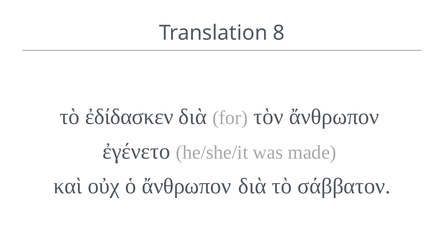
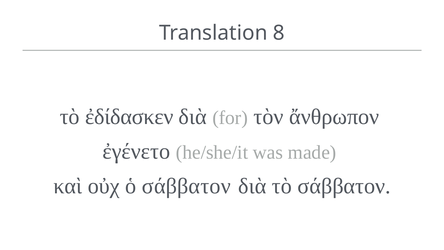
ὁ ἄνθρωπον: ἄνθρωπον -> σάββατον (186, 186)
